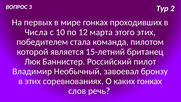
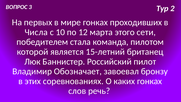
этого этих: этих -> сети (146, 32)
Необычный: Необычный -> Обозначает (78, 71)
